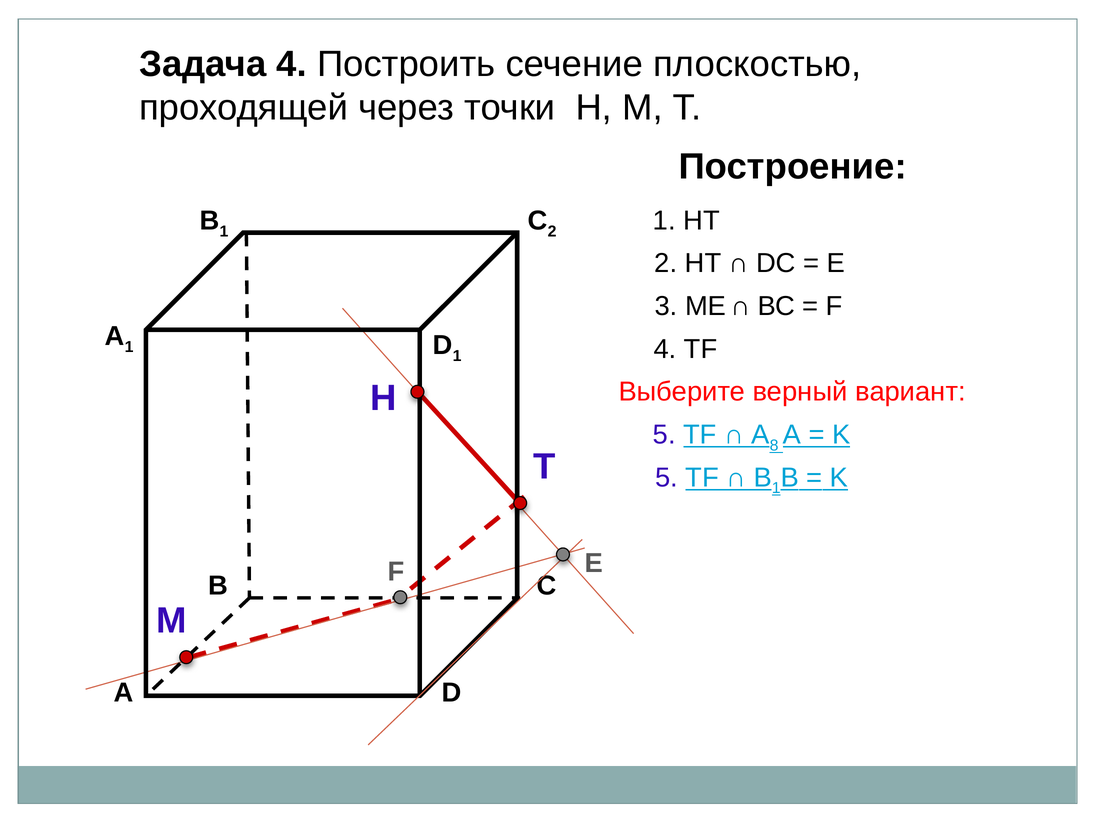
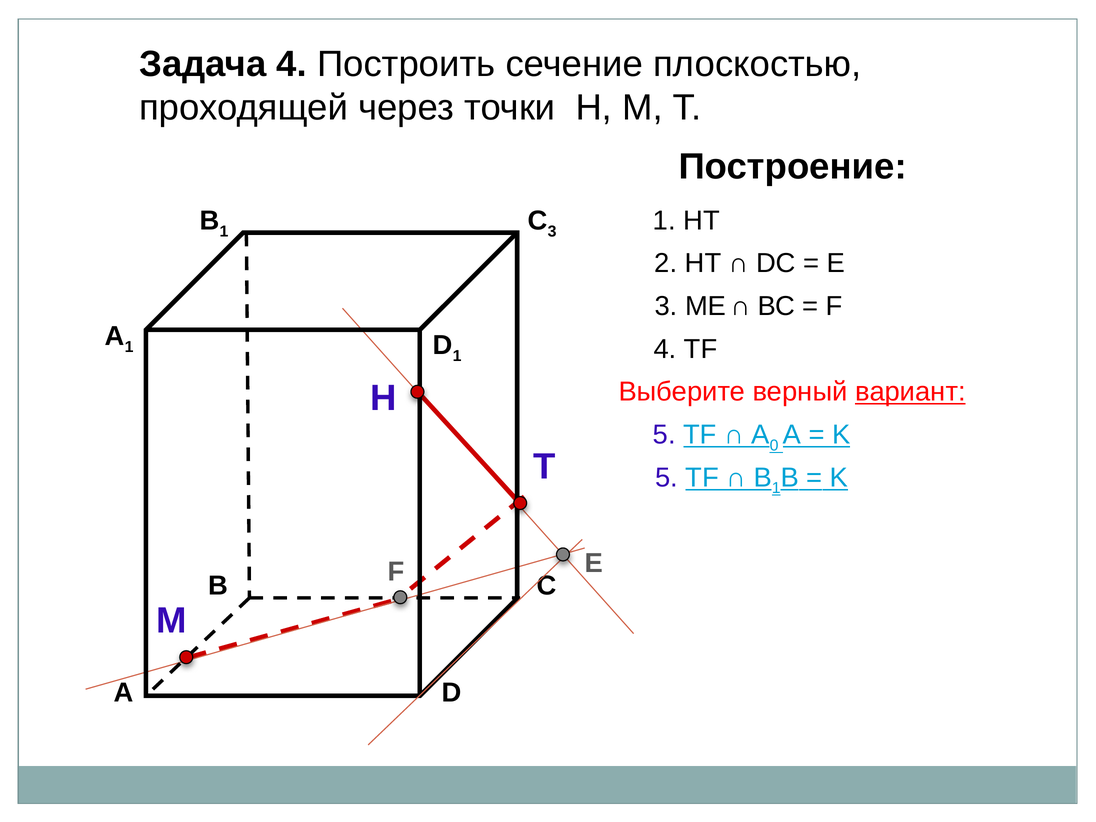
2: 2 -> 3 (552, 231)
вариант underline: none -> present (910, 392)
8: 8 -> 0 (774, 445)
